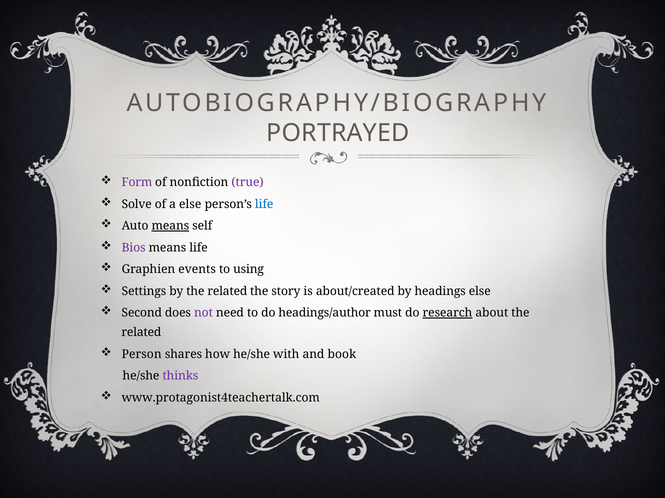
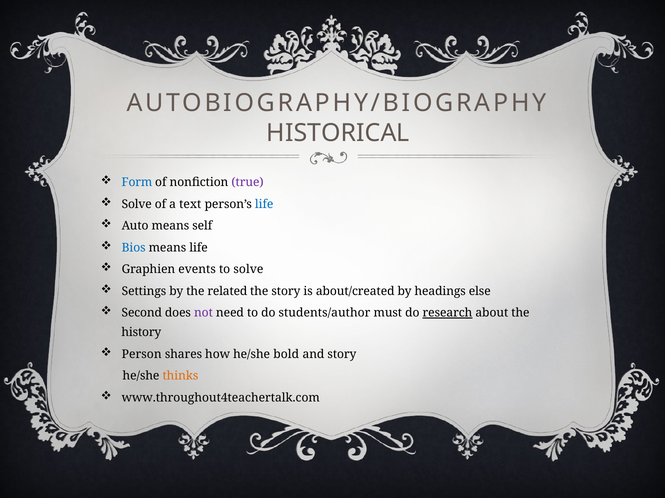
PORTRAYED: PORTRAYED -> HISTORICAL (338, 133)
Form colour: purple -> blue (137, 183)
a else: else -> text (190, 204)
means underline: present -> none (170, 226)
Bios colour: purple -> blue (134, 248)
to using: using -> solve (248, 270)
headings/author: headings/author -> students/author (324, 313)
related: related -> history (141, 333)
with: with -> bold (286, 355)
and book: book -> story (342, 355)
thinks colour: purple -> orange (180, 376)
www.protagonist4teachertalk.com: www.protagonist4teachertalk.com -> www.throughout4teachertalk.com (221, 398)
